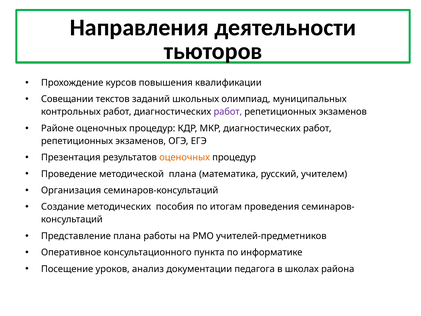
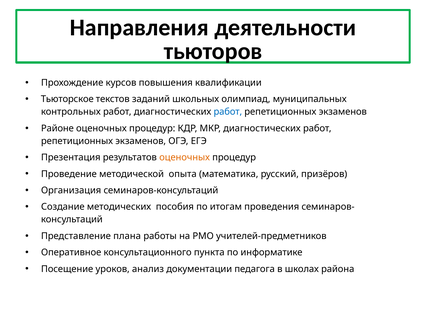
Совещании: Совещании -> Тьюторское (67, 99)
работ colour: purple -> blue (228, 112)
методической плана: плана -> опыта (183, 174)
учителем: учителем -> призёров (324, 174)
